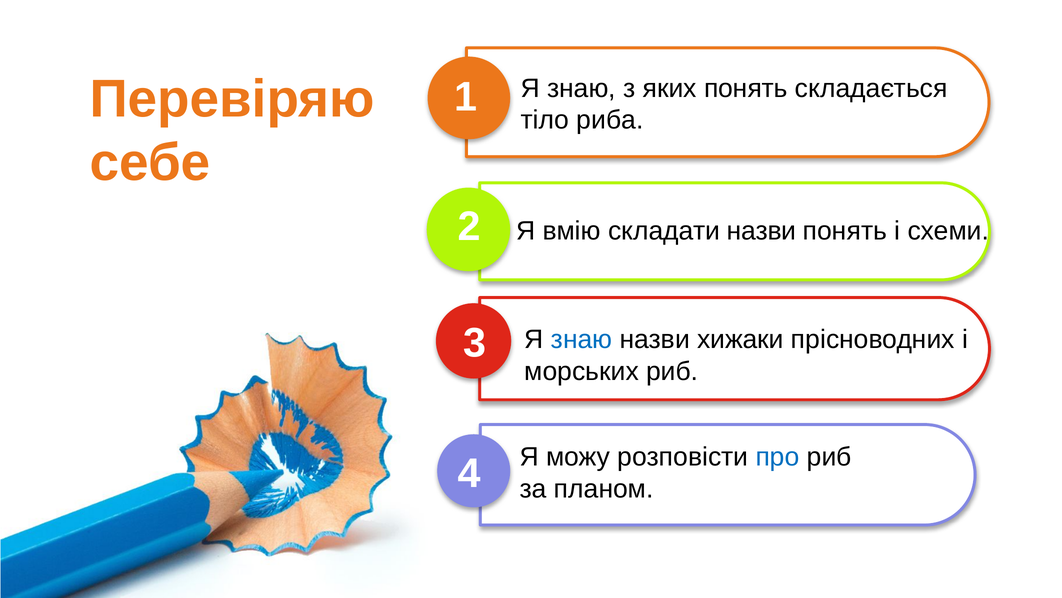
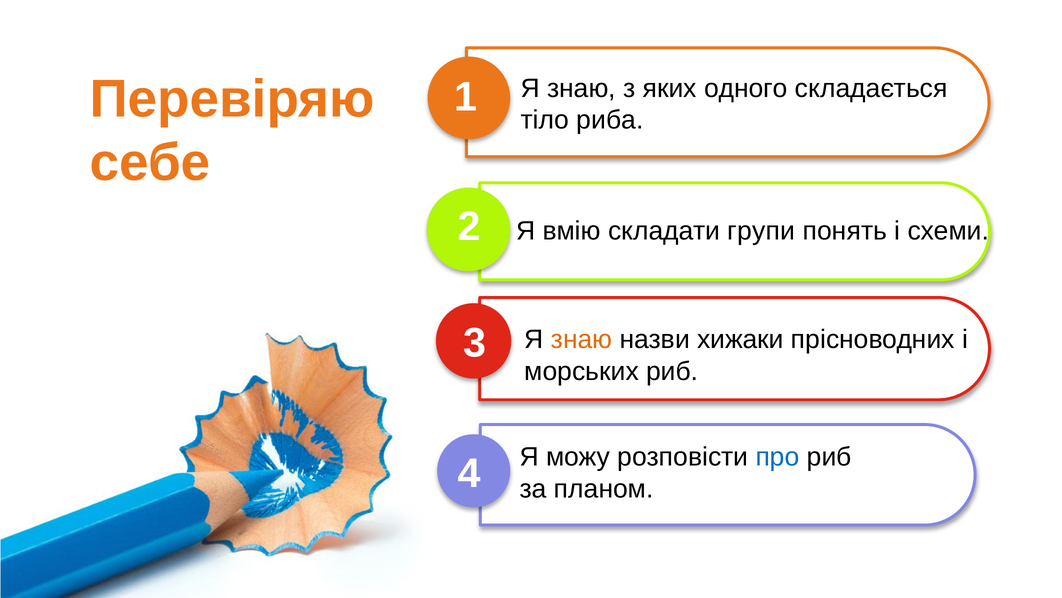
яких понять: понять -> одного (746, 88)
складати назви: назви -> групи (761, 231)
знаю colour: blue -> orange (582, 339)
